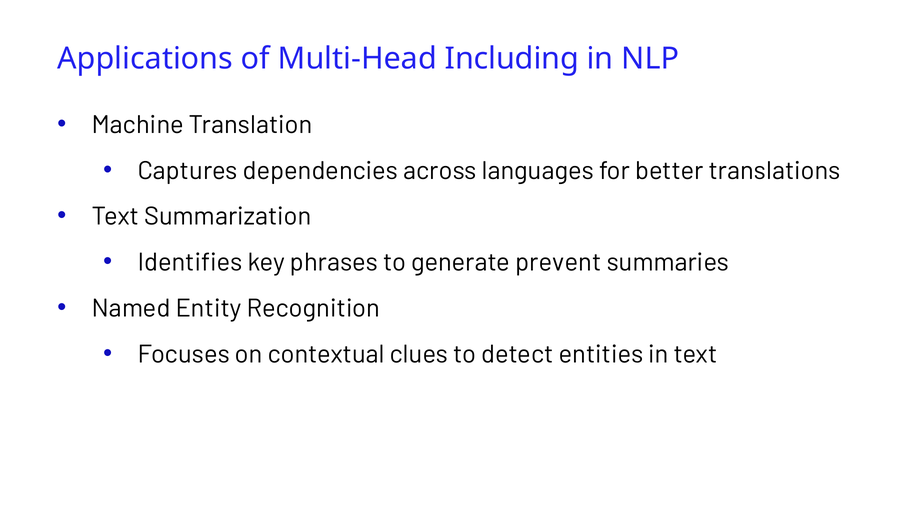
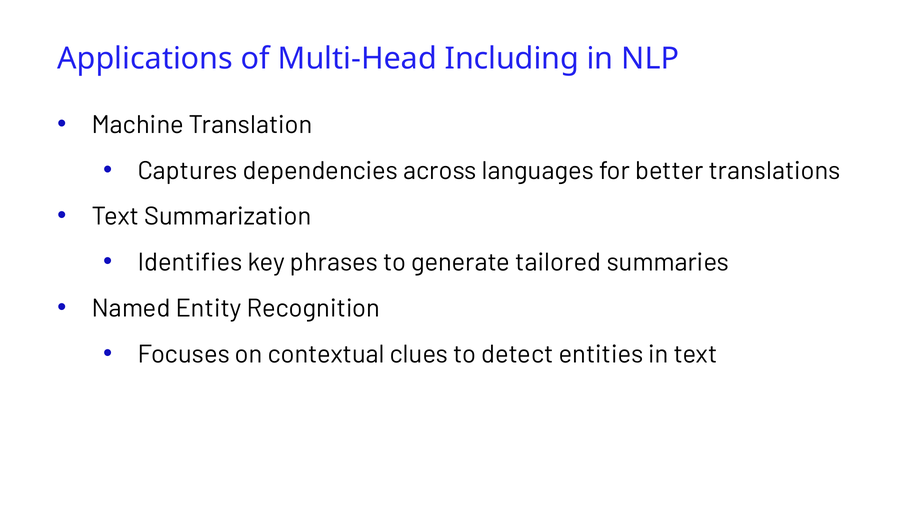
prevent: prevent -> tailored (558, 262)
